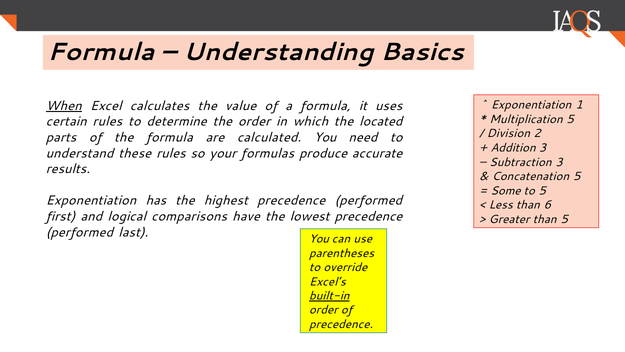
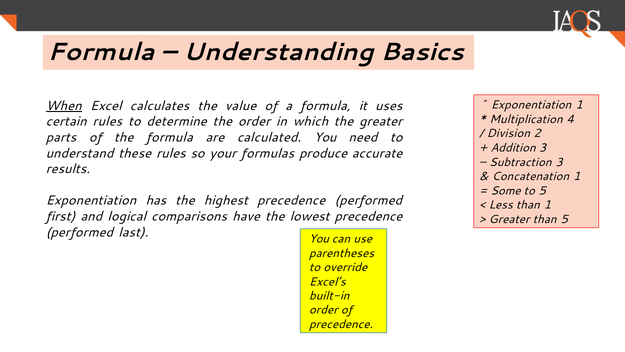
Multiplication 5: 5 -> 4 (570, 119)
the located: located -> greater (381, 122)
Concatenation 5: 5 -> 1 (577, 176)
than 6: 6 -> 1 (547, 205)
built-in underline: present -> none (329, 295)
